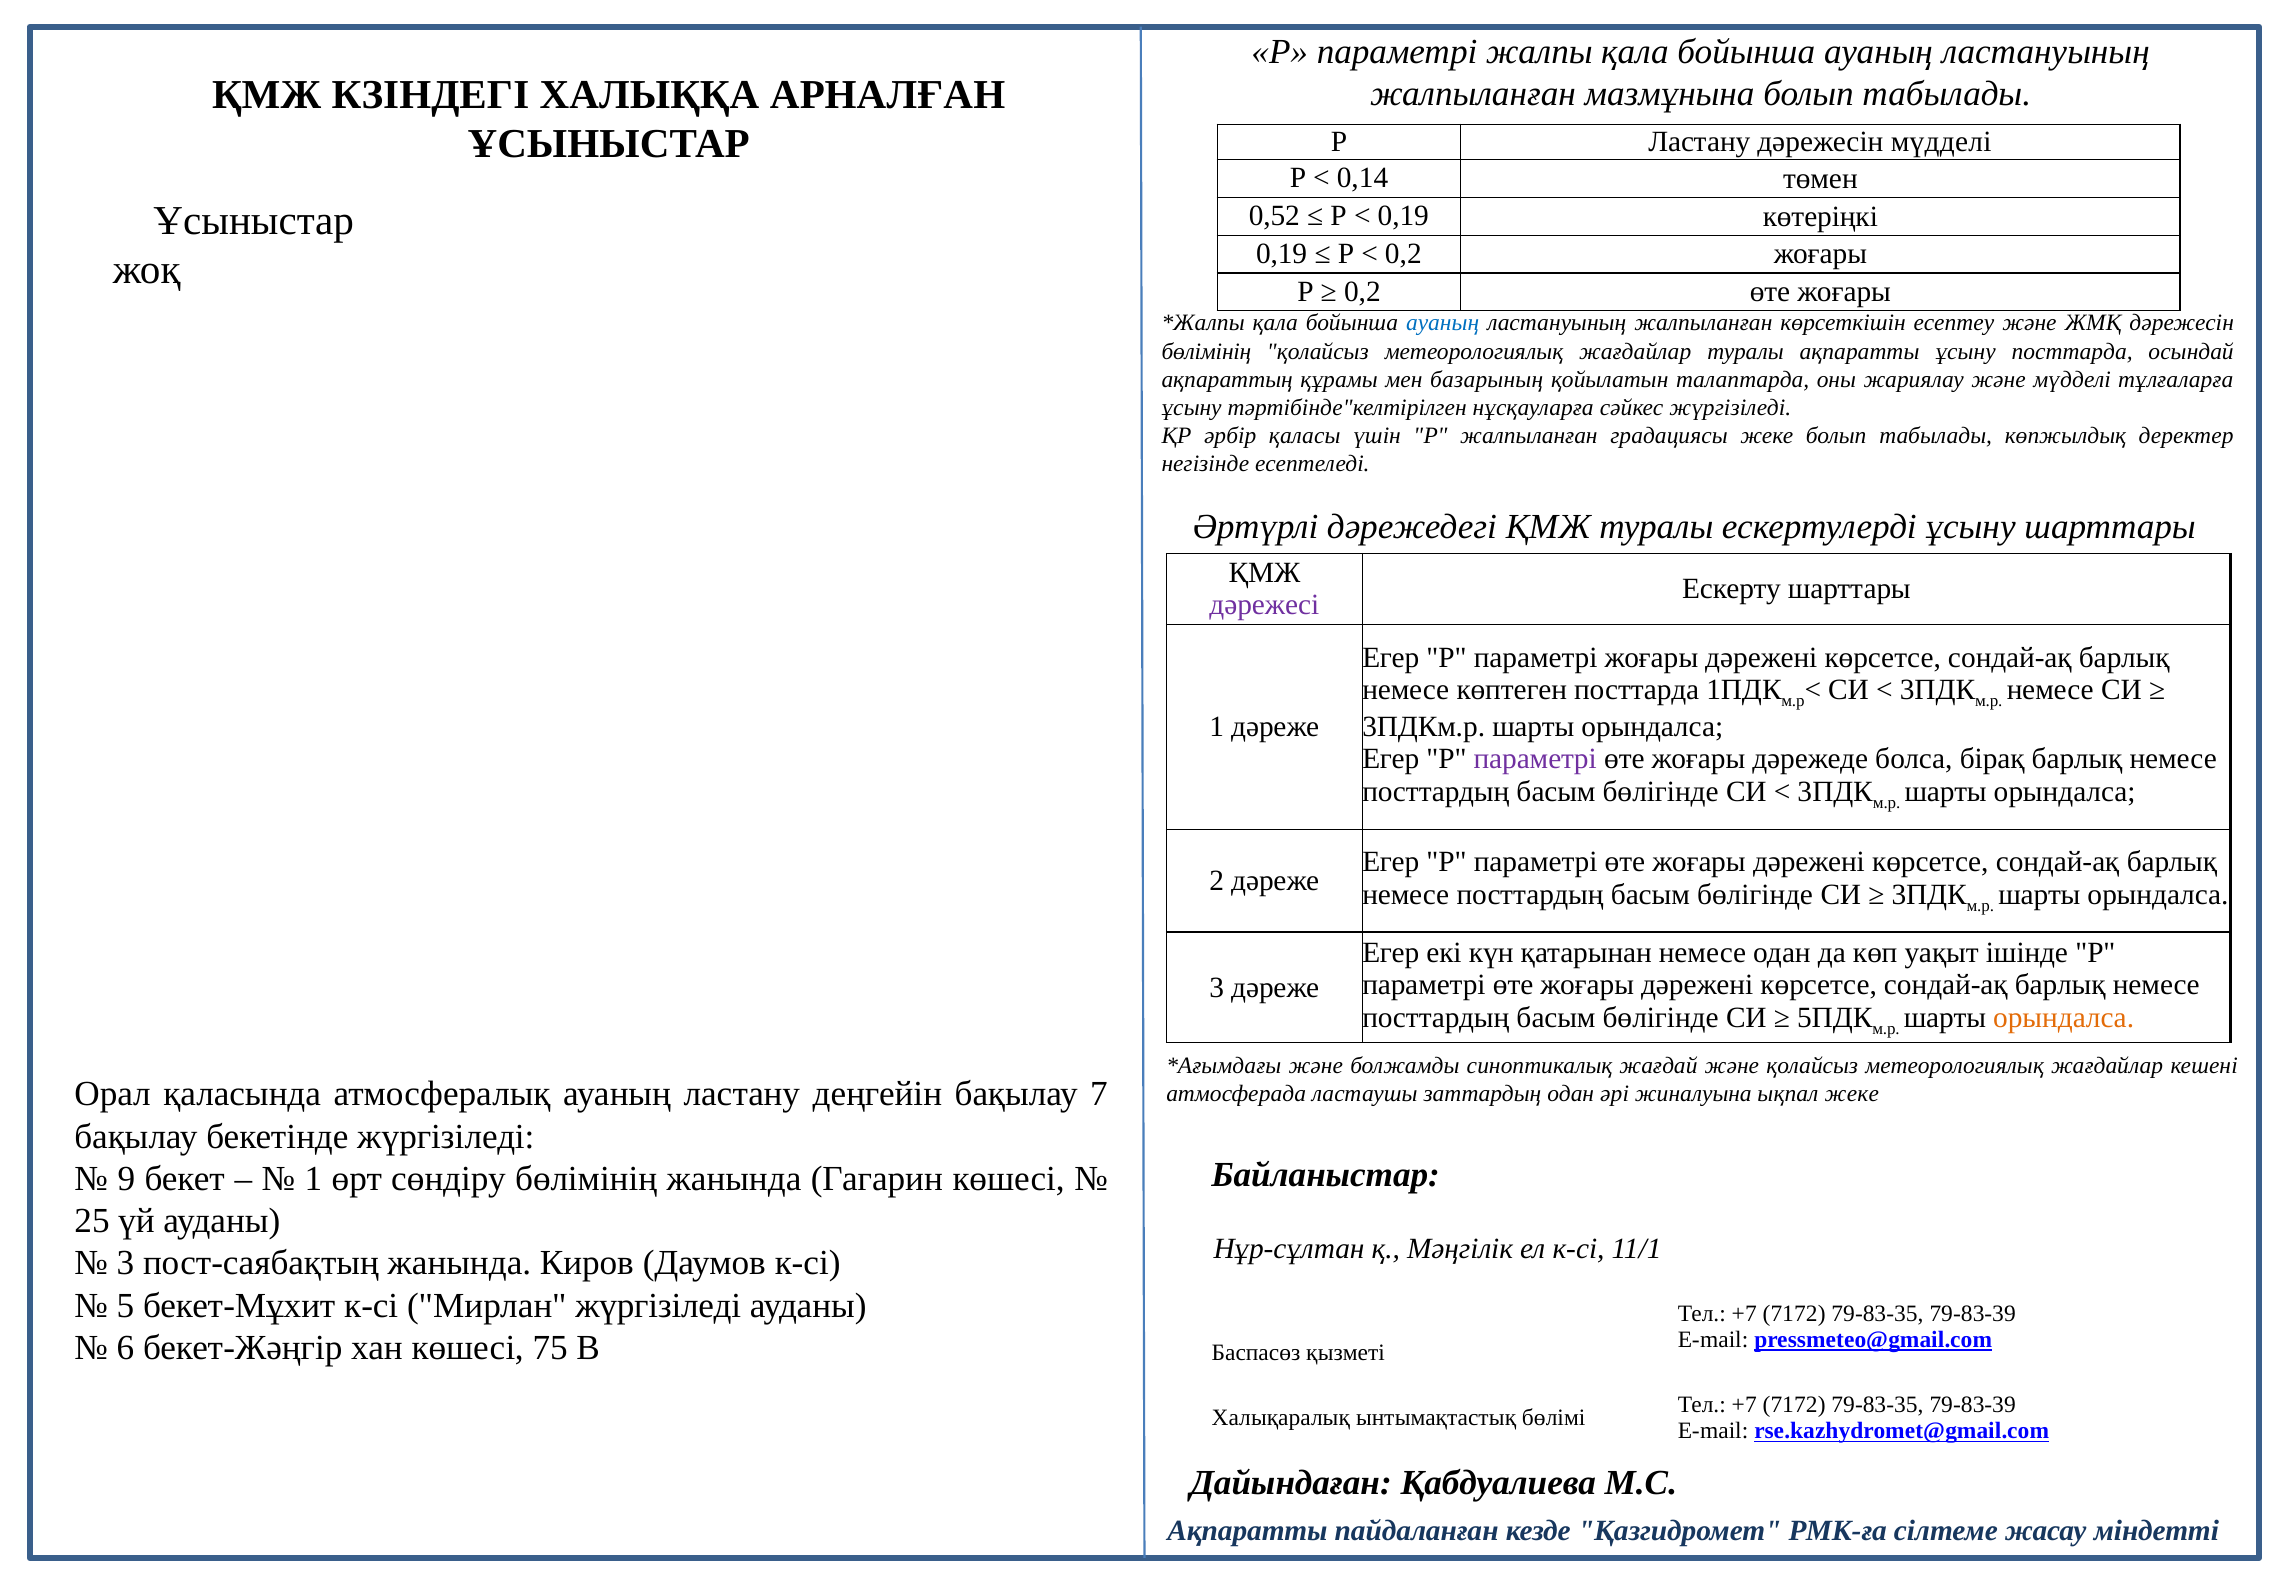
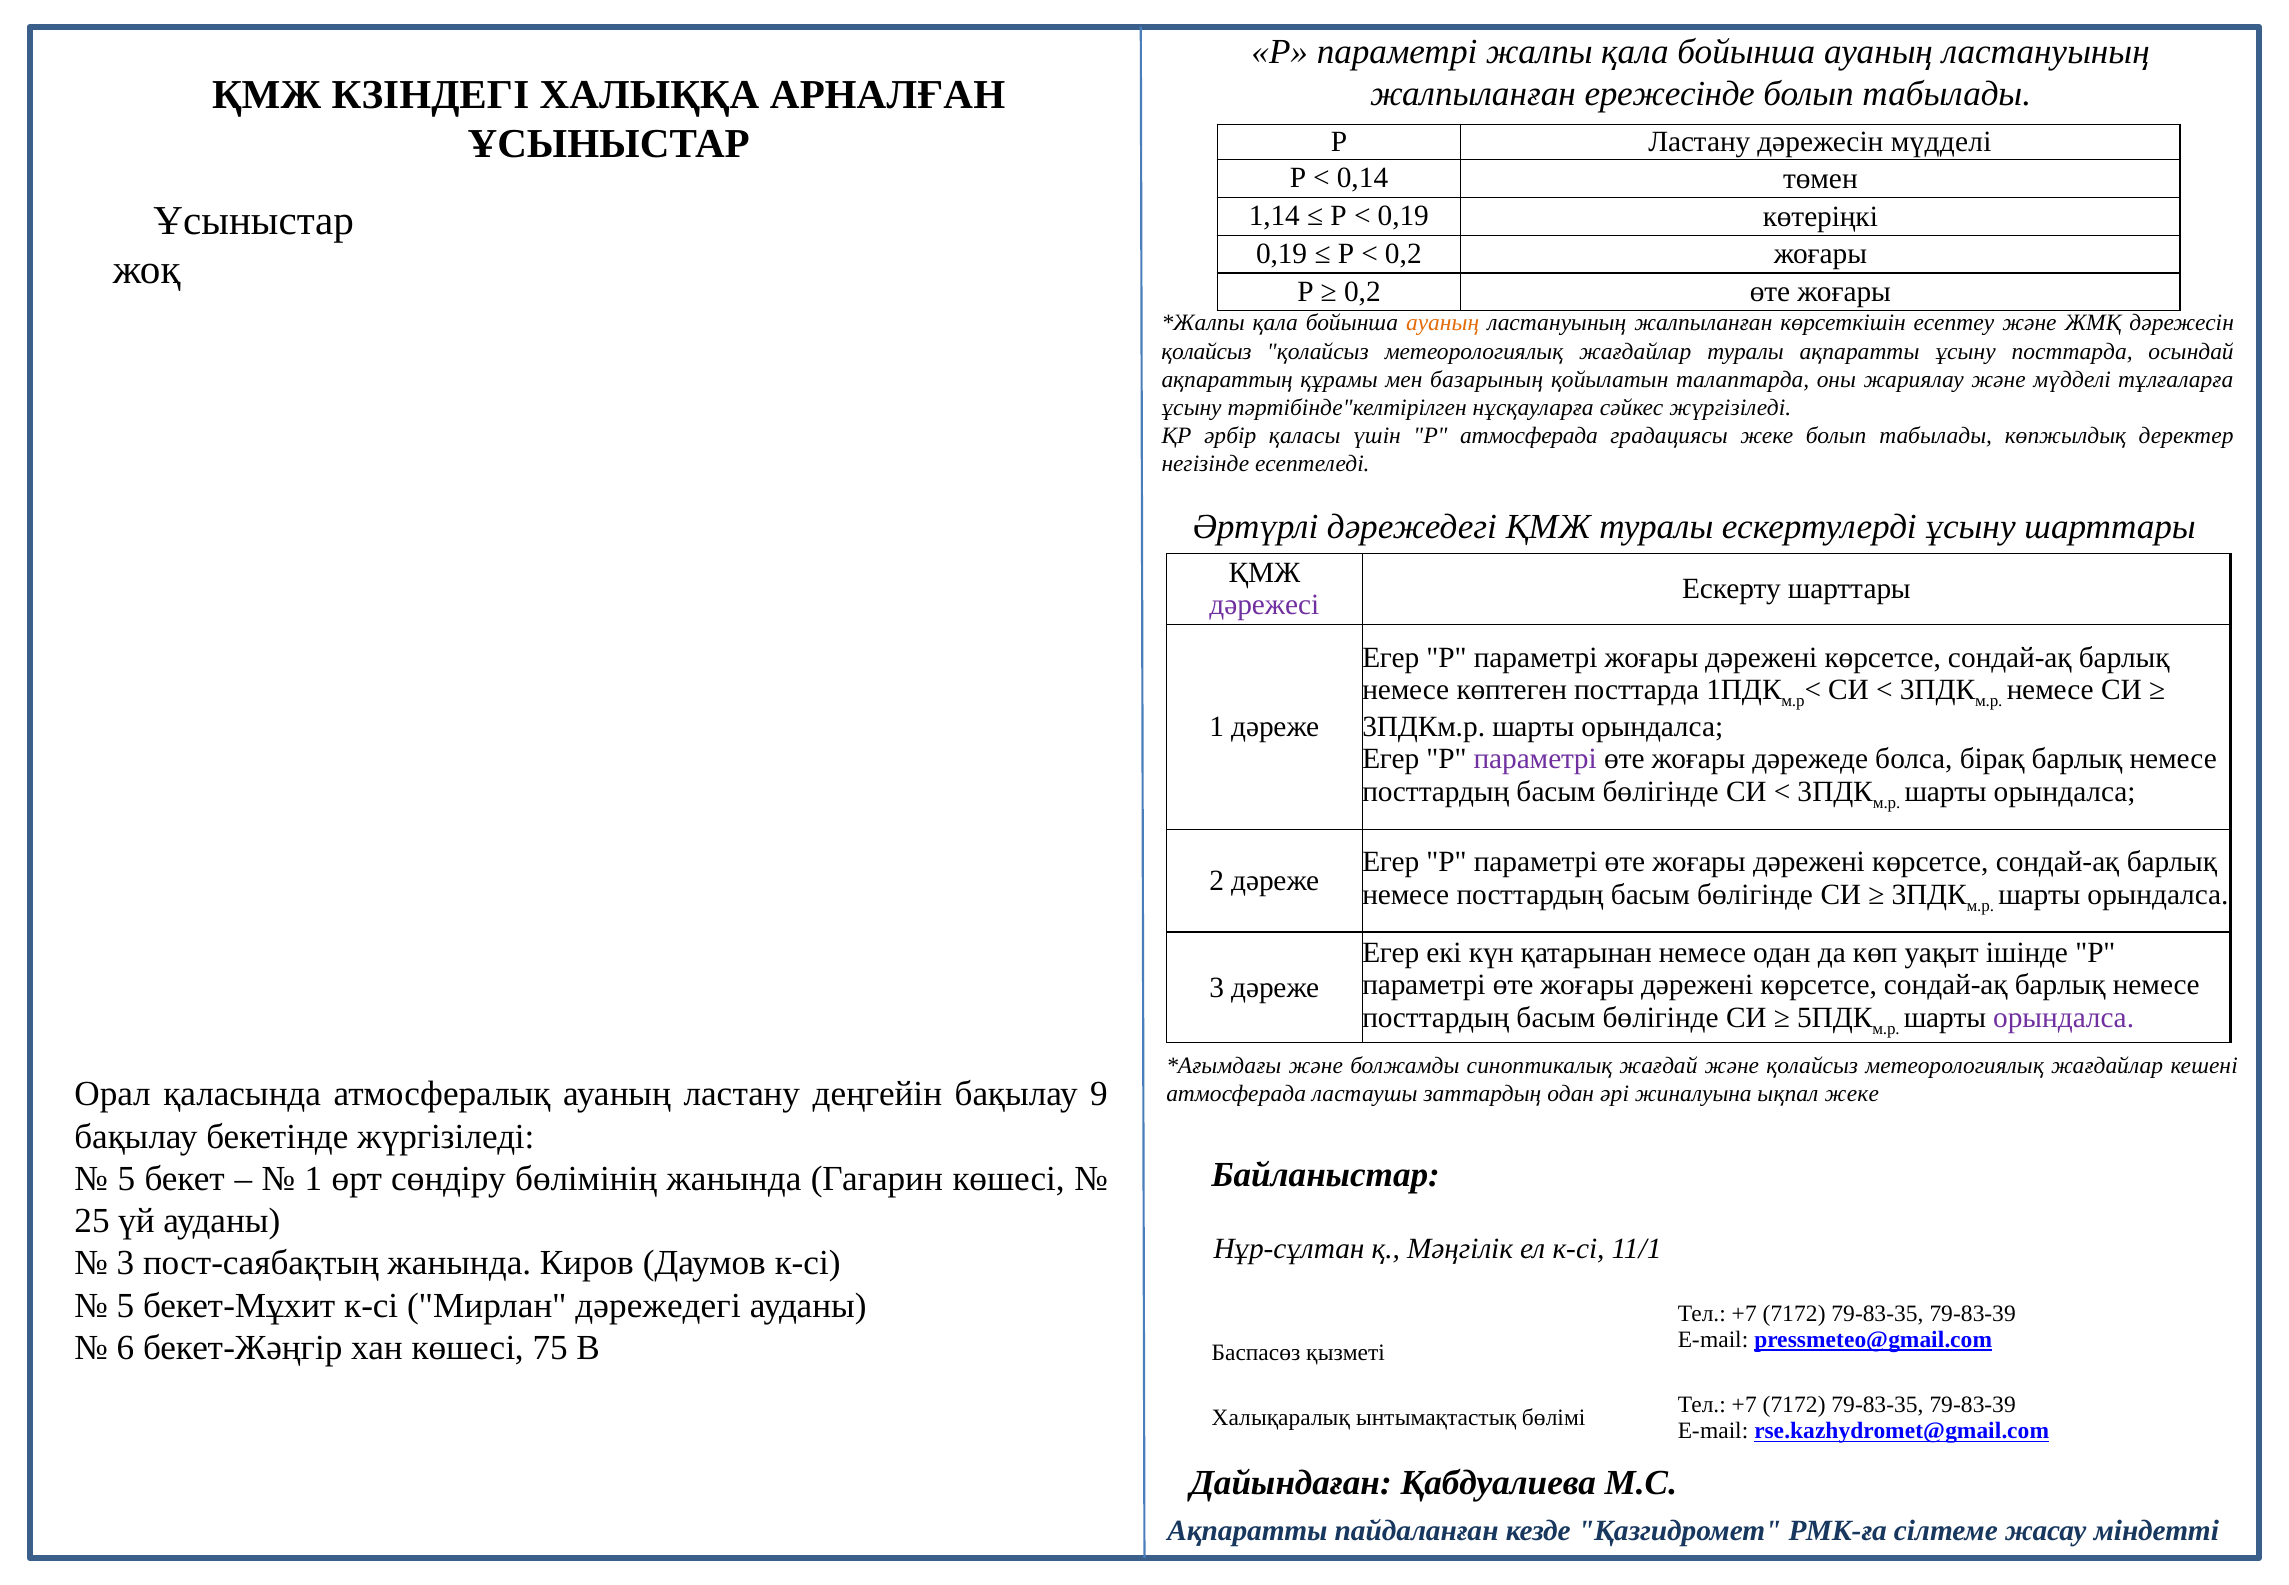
мазмұнына: мазмұнына -> ережесінде (1670, 94)
0,52: 0,52 -> 1,14 (1274, 216)
ауаның colour: blue -> orange (1443, 323)
бөлімінің: бөлімінің -> қолайсыз (1206, 351)
Р жалпыланған: жалпыланған -> атмосферада (1529, 436)
орындалса colour: orange -> purple (2064, 1017)
7: 7 -> 9 (1099, 1094)
9: 9 -> 5 (126, 1178)
Мирлан жүргізіледі: жүргізіледі -> дәрежедегі (658, 1305)
